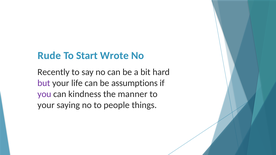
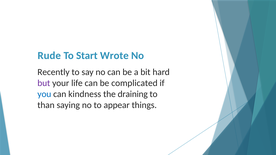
assumptions: assumptions -> complicated (134, 83)
you colour: purple -> blue (44, 94)
manner: manner -> draining (133, 94)
your: your -> than (46, 105)
people: people -> appear (117, 105)
